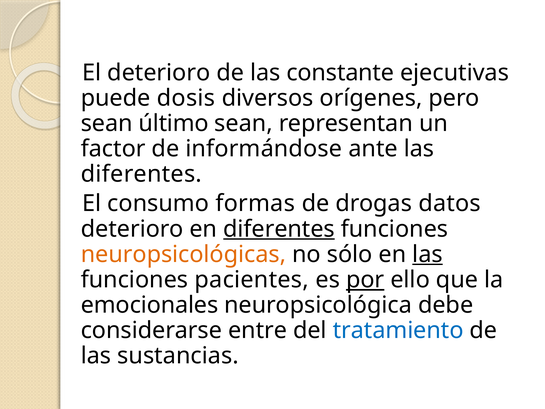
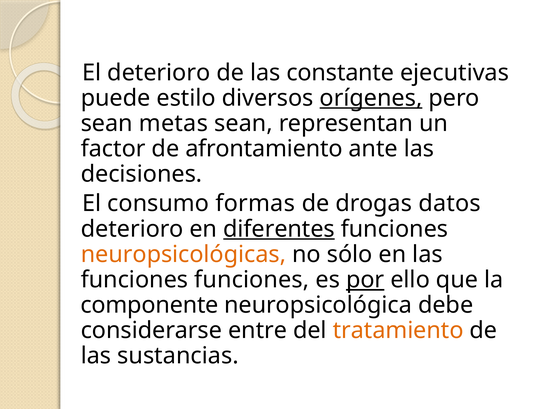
dosis: dosis -> estilo (186, 98)
orígenes underline: none -> present (371, 98)
último: último -> metas (173, 123)
informándose: informándose -> afrontamiento (264, 149)
diferentes: diferentes -> decisiones (142, 174)
las underline: present -> none (428, 254)
funciones pacientes: pacientes -> funciones (252, 280)
emocionales: emocionales -> componente (150, 305)
tratamiento colour: blue -> orange (398, 330)
